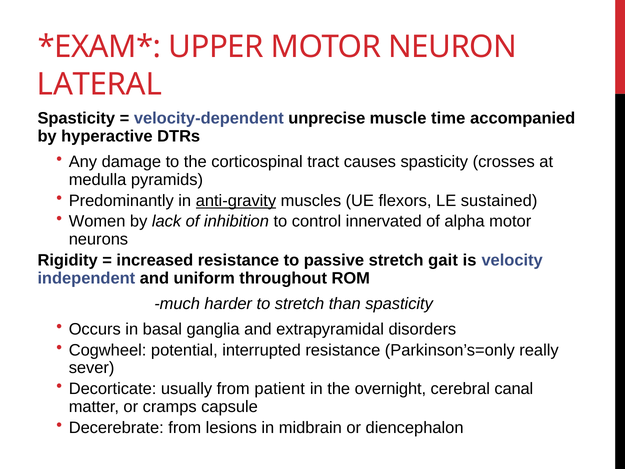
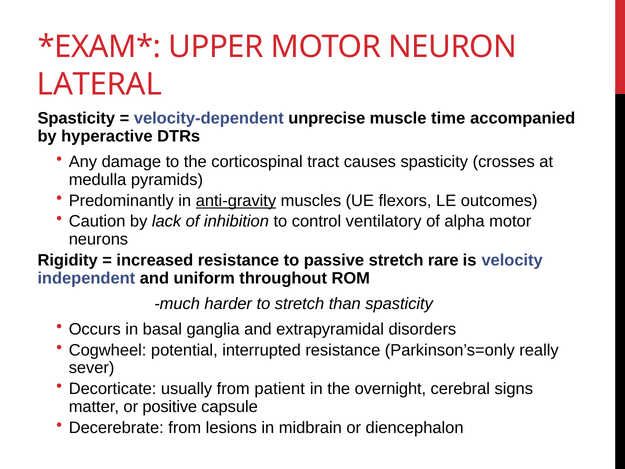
sustained: sustained -> outcomes (499, 200)
Women: Women -> Caution (97, 221)
innervated: innervated -> ventilatory (384, 221)
gait: gait -> rare (443, 260)
canal: canal -> signs (514, 389)
cramps: cramps -> positive (170, 407)
